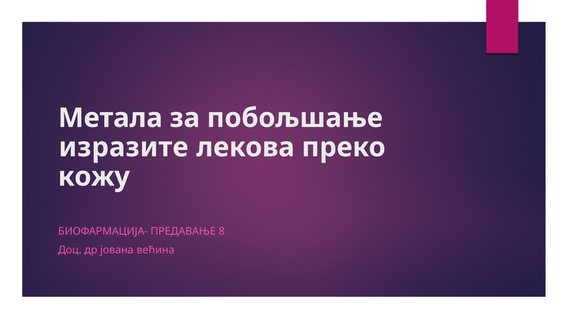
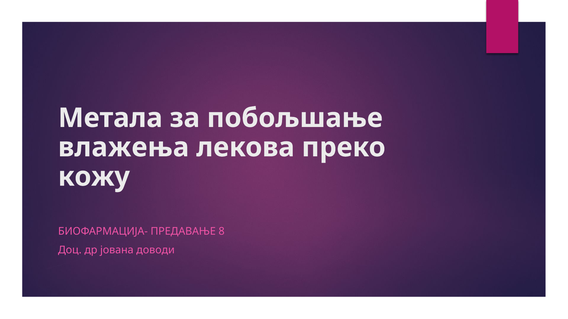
изразите: изразите -> влажења (124, 148)
већина: већина -> доводи (156, 251)
